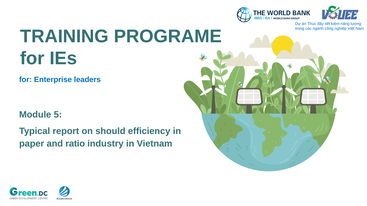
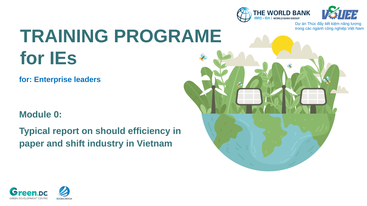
5: 5 -> 0 (58, 115)
ratio: ratio -> shift (75, 144)
